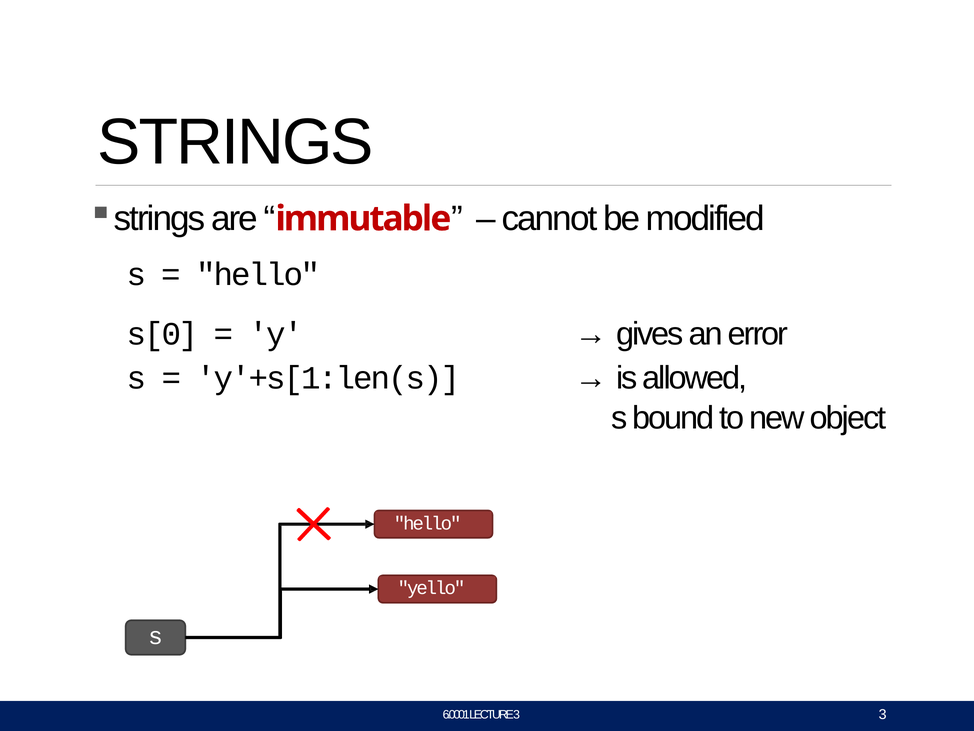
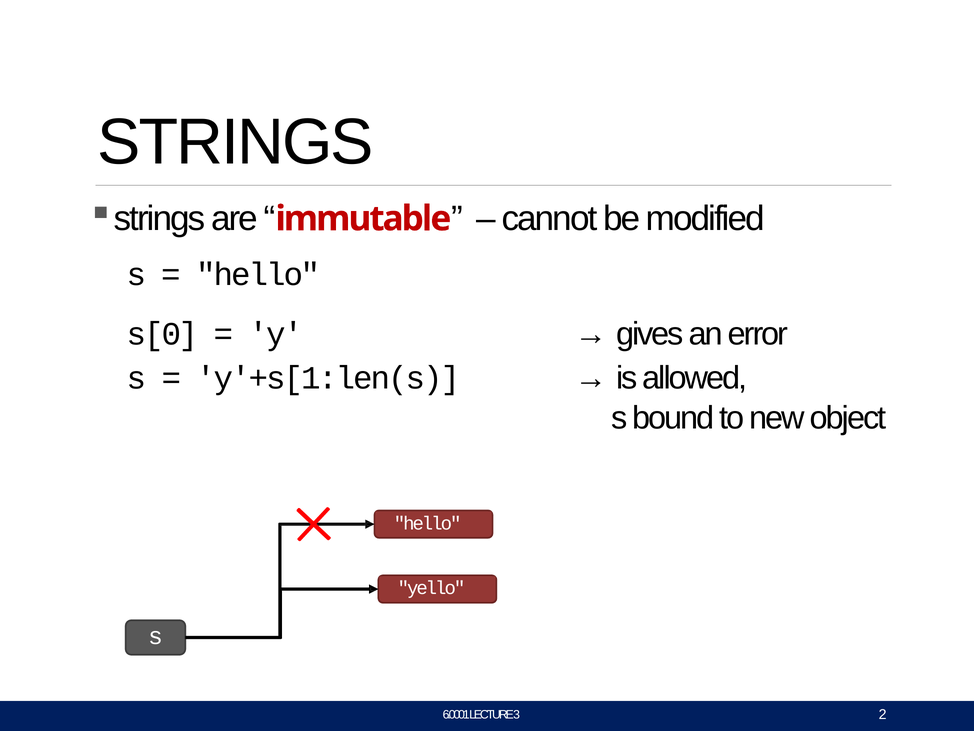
3 3: 3 -> 2 (883, 714)
